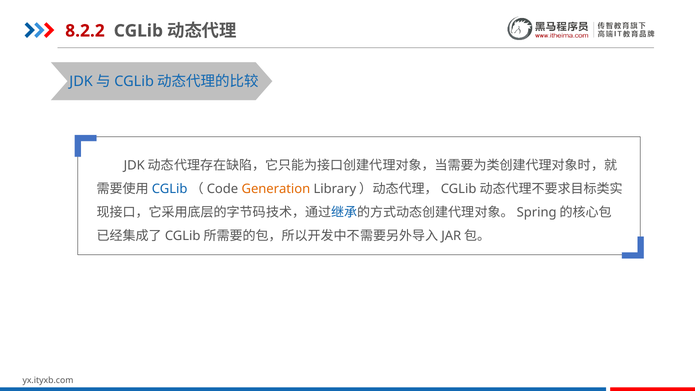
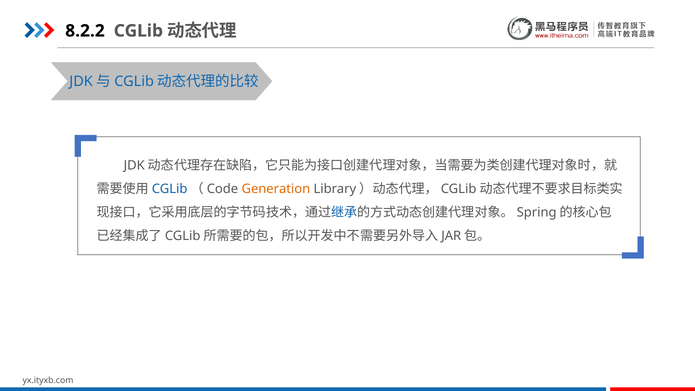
8.2.2 colour: red -> black (85, 31)
